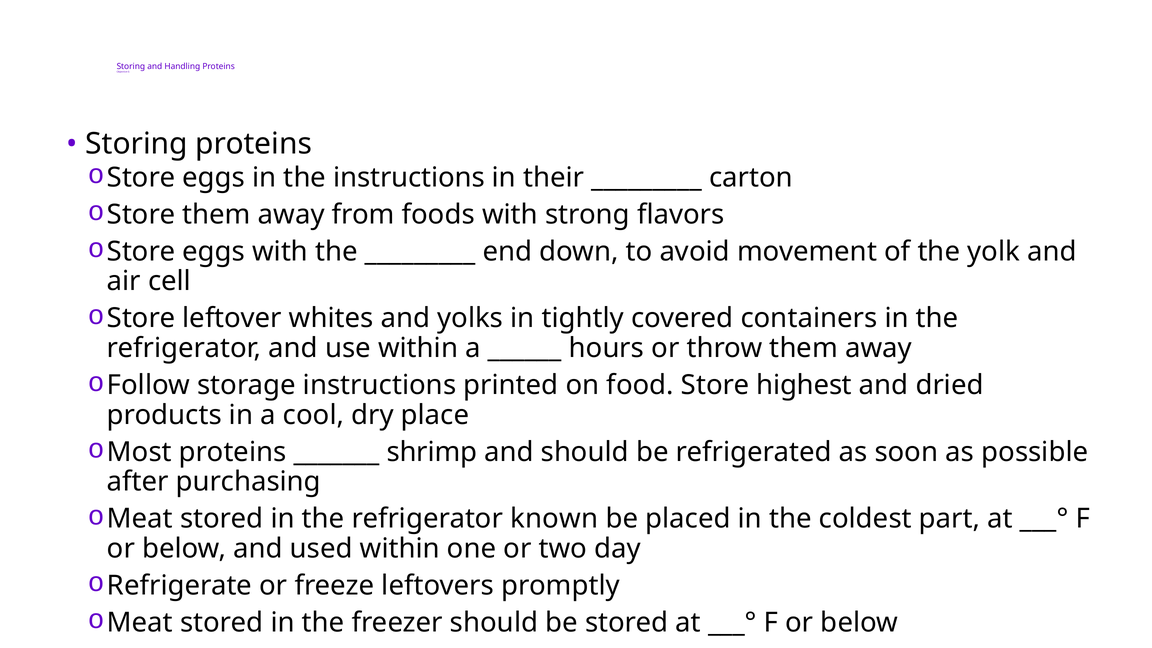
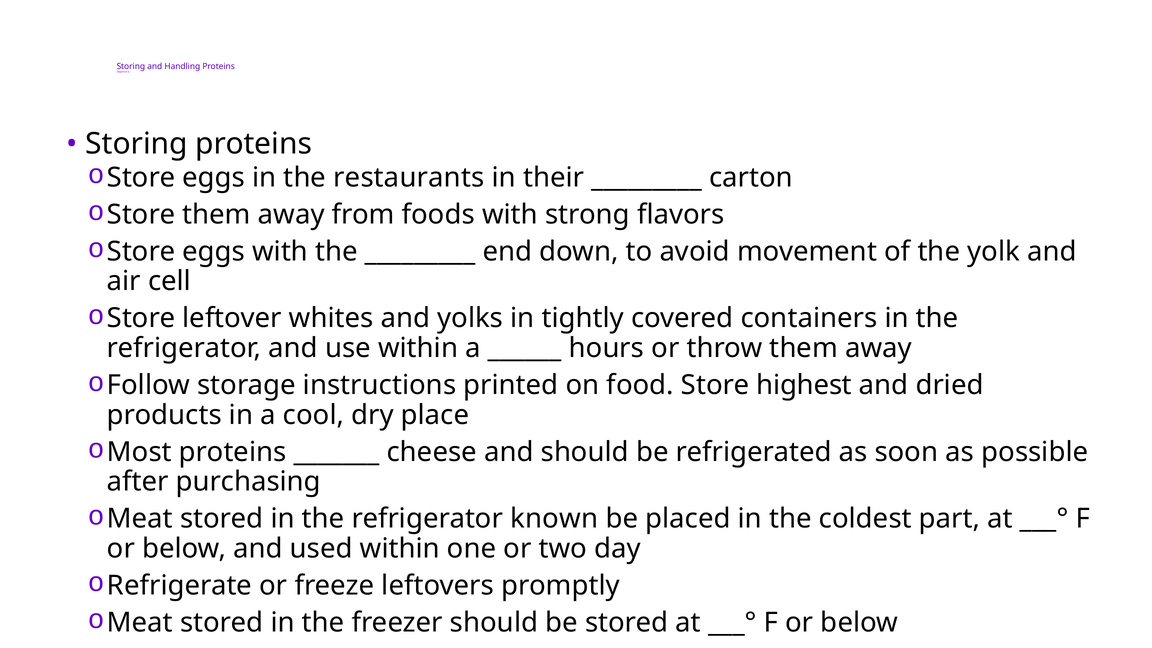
the instructions: instructions -> restaurants (409, 178)
shrimp: shrimp -> cheese (432, 452)
